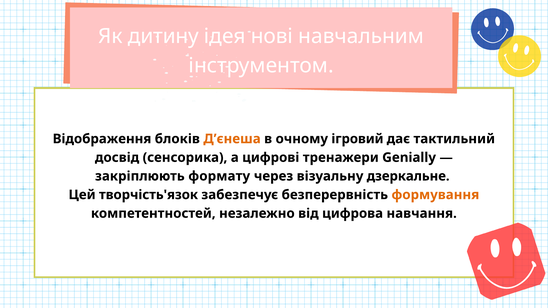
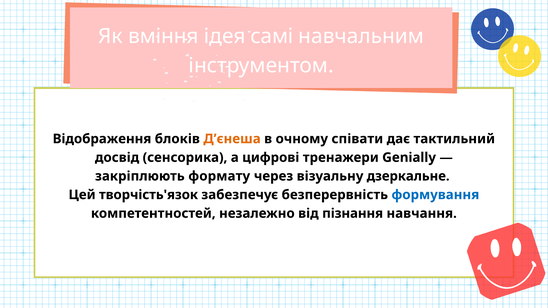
дитину: дитину -> вміння (163, 36)
нові: нові -> самі (272, 36)
ігровий: ігровий -> співати (357, 139)
формування colour: orange -> blue (435, 195)
цифрова: цифрова -> пізнання (353, 214)
